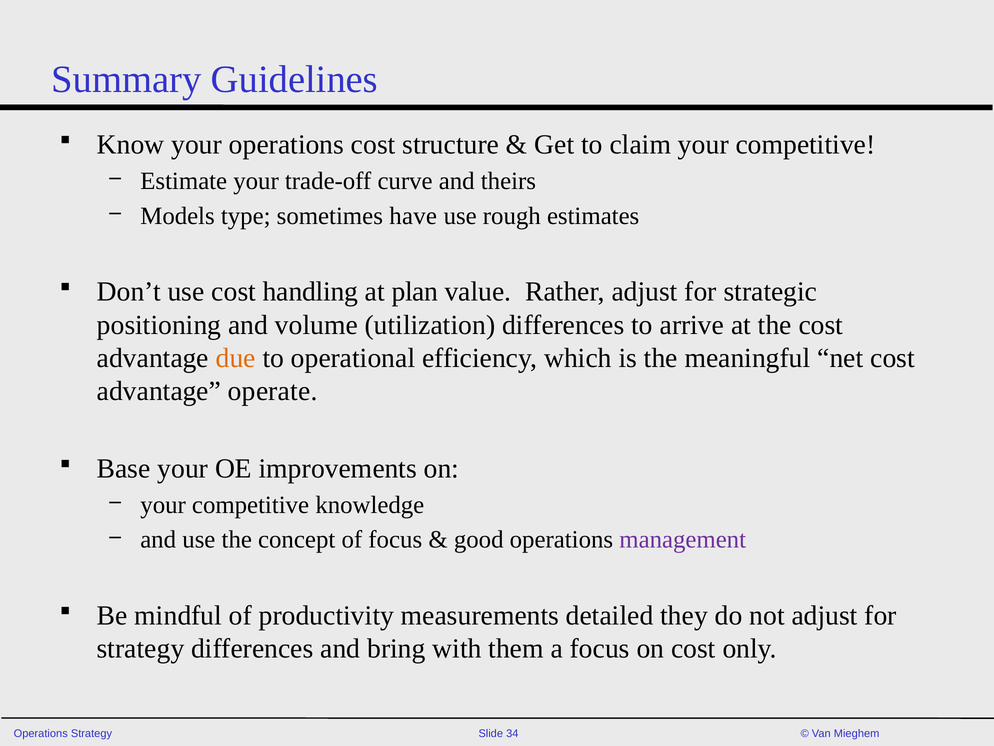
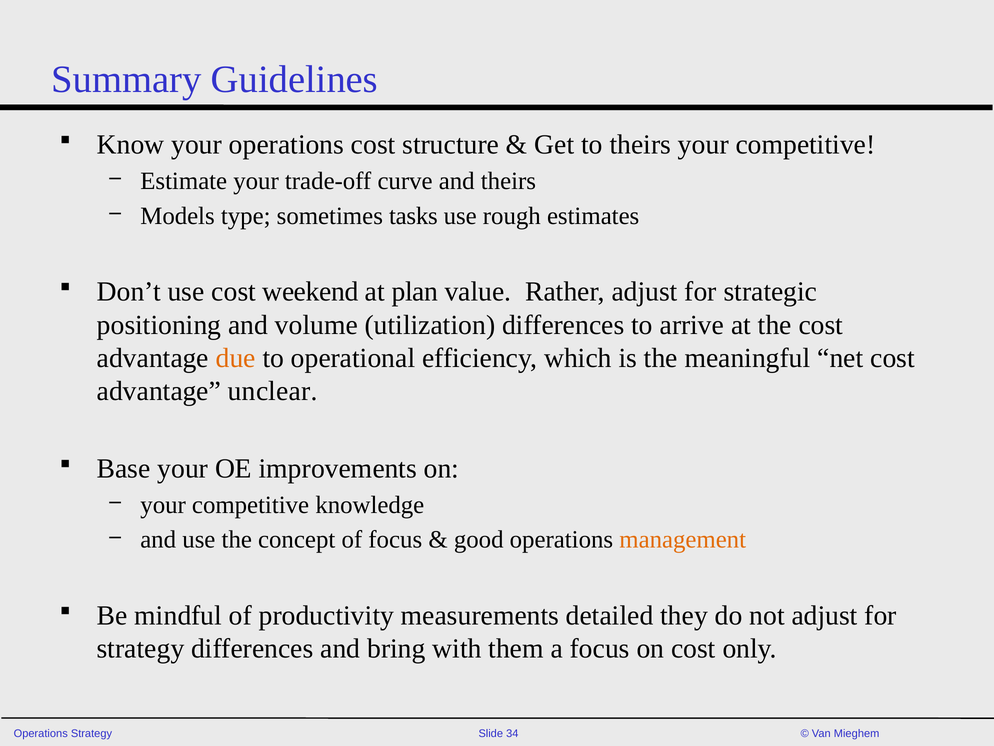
to claim: claim -> theirs (640, 145)
have: have -> tasks (413, 216)
handling: handling -> weekend (311, 292)
operate: operate -> unclear (273, 391)
management colour: purple -> orange (683, 539)
